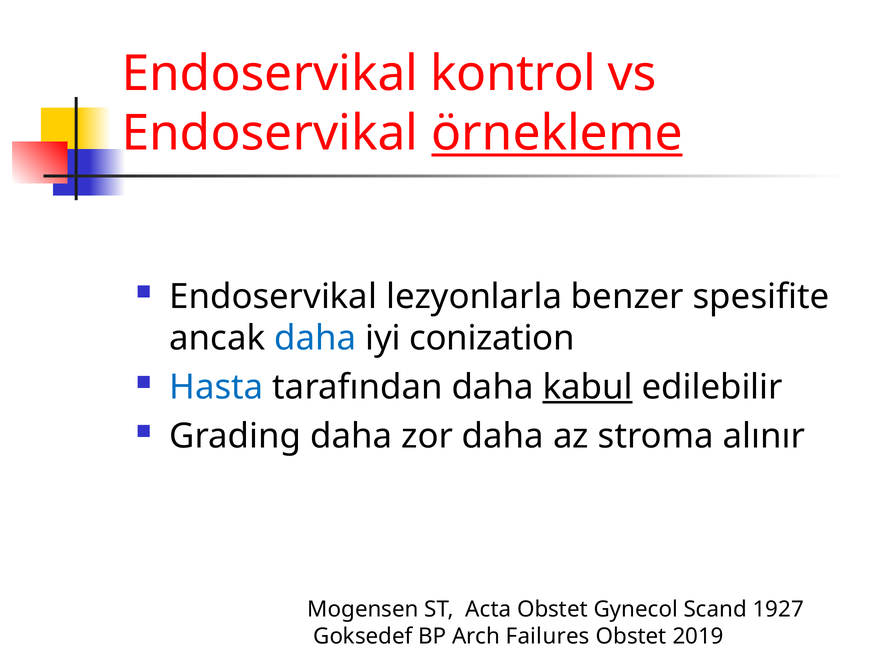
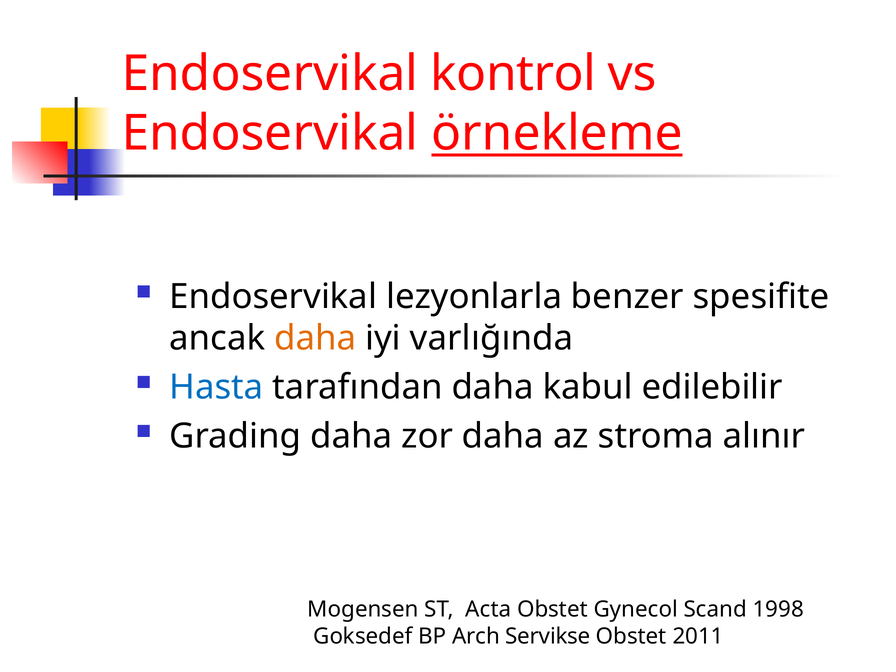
daha colour: blue -> orange (315, 338)
conization: conization -> varlığında (492, 338)
kabul underline: present -> none (588, 387)
1927: 1927 -> 1998 (778, 609)
Failures: Failures -> Servikse (548, 636)
2019: 2019 -> 2011 (698, 636)
